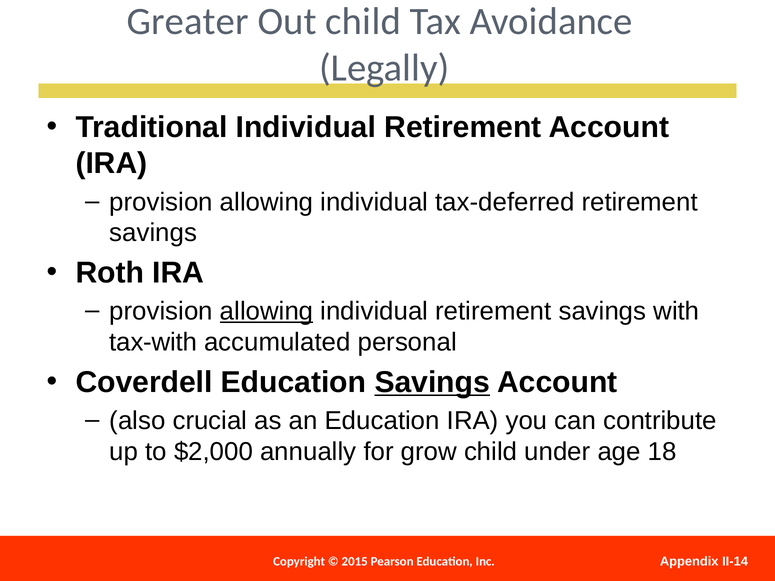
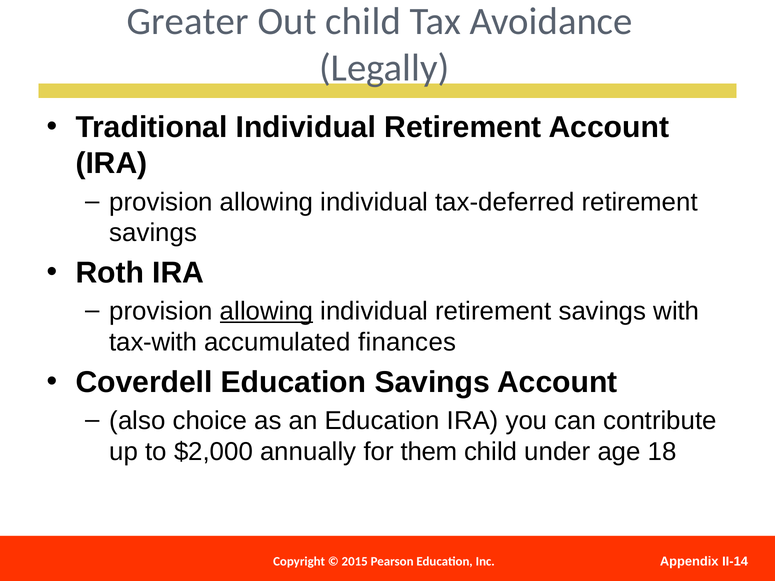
personal: personal -> finances (407, 342)
Savings underline: present -> none (432, 382)
crucial: crucial -> choice (210, 421)
grow: grow -> them (429, 452)
